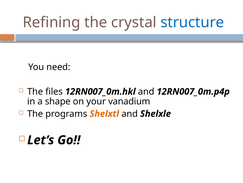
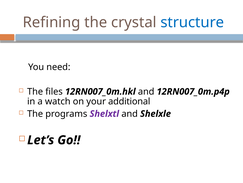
shape: shape -> watch (58, 101)
vanadium: vanadium -> additional (129, 101)
Shelxtl colour: orange -> purple (104, 113)
